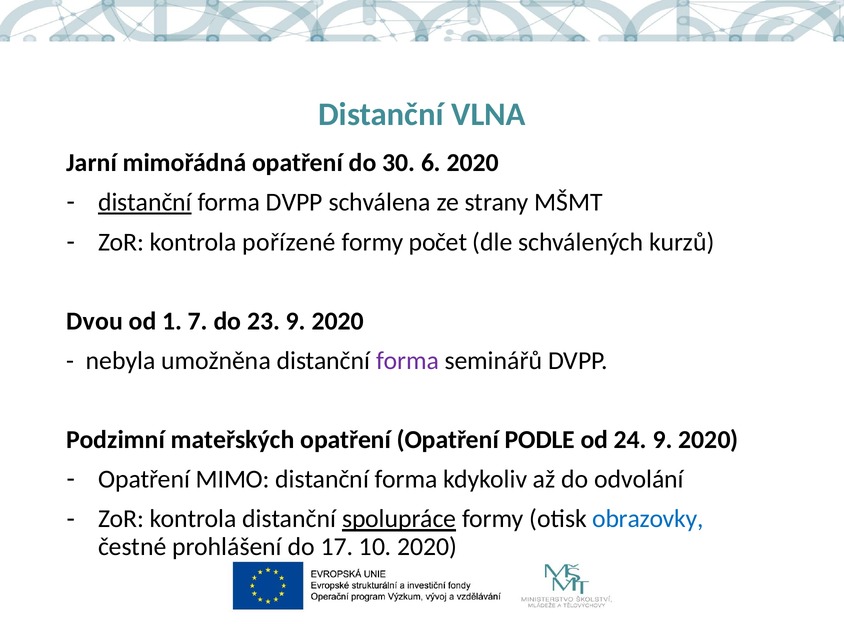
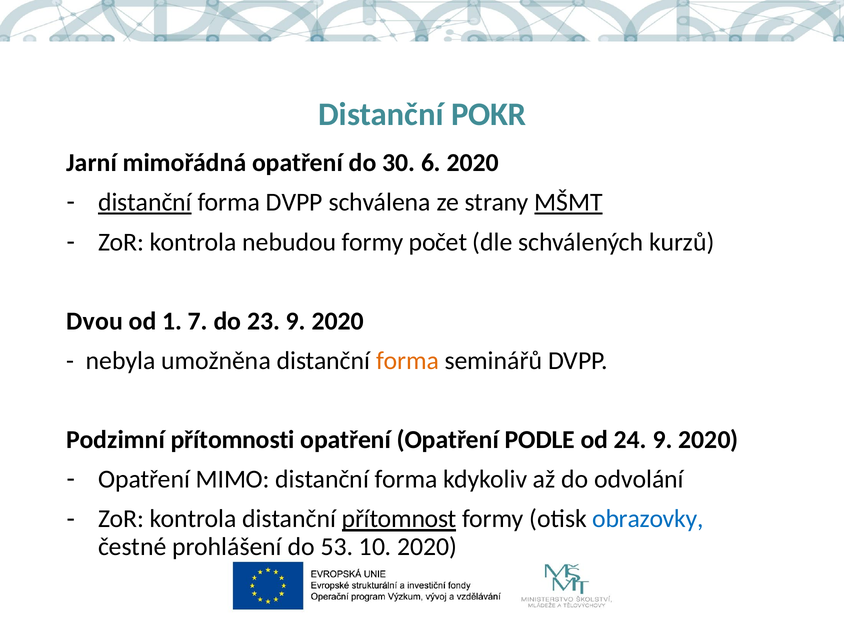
VLNA: VLNA -> POKR (489, 114)
MŠMT underline: none -> present (569, 202)
pořízené: pořízené -> nebudou (289, 242)
forma colour: purple -> orange (408, 361)
mateřských: mateřských -> přítomnosti (233, 440)
spolupráce: spolupráce -> přítomnost (399, 519)
17: 17 -> 53 (337, 547)
